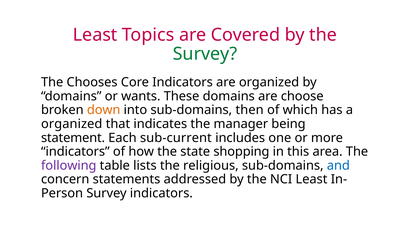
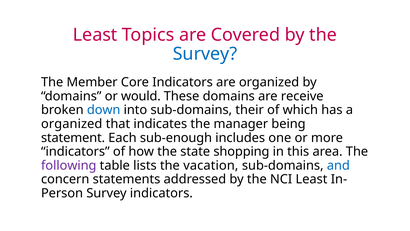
Survey colour: green -> blue (205, 54)
Chooses: Chooses -> Member (92, 82)
wants: wants -> would (141, 96)
choose: choose -> receive (302, 96)
down colour: orange -> blue (104, 110)
then: then -> their (250, 110)
sub-current: sub-current -> sub-enough (176, 138)
religious: religious -> vacation (211, 165)
